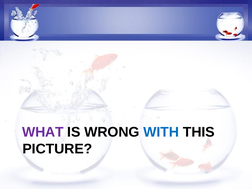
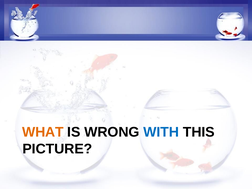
WHAT colour: purple -> orange (43, 132)
